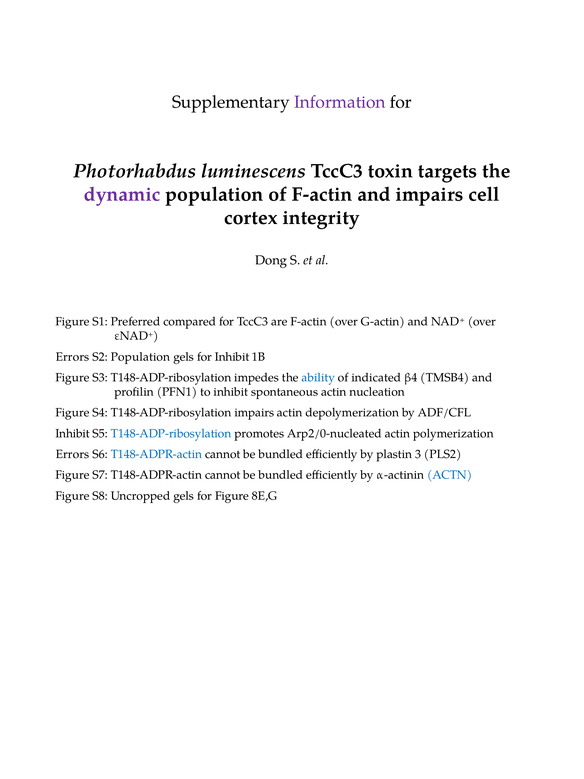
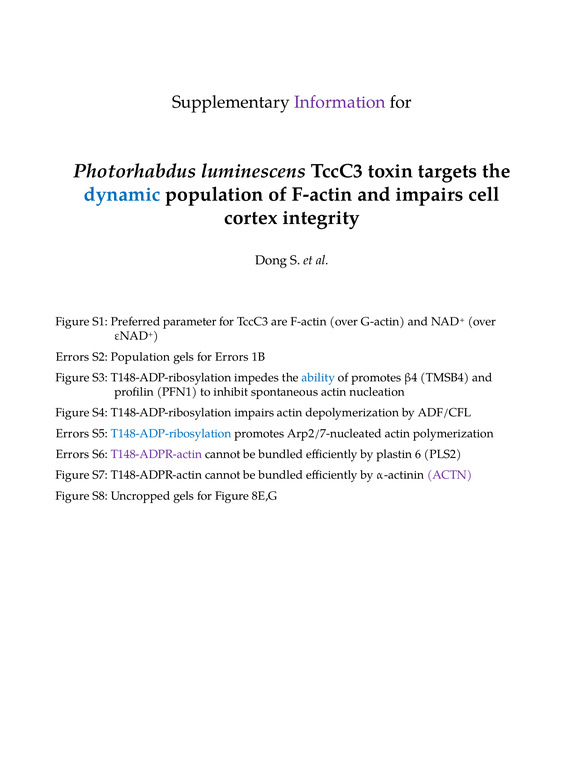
dynamic colour: purple -> blue (122, 194)
compared: compared -> parameter (190, 322)
for Inhibit: Inhibit -> Errors (232, 357)
of indicated: indicated -> promotes (376, 377)
Inhibit: Inhibit -> Errors (72, 433)
Arp2/0-nucleated: Arp2/0-nucleated -> Arp2/7-nucleated (334, 433)
T148-ADPR-actin colour: blue -> purple (156, 454)
3: 3 -> 6 (418, 454)
ACTN colour: blue -> purple (450, 475)
